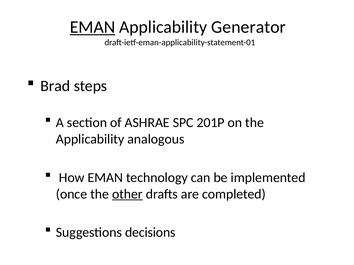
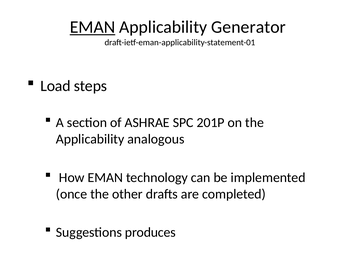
Brad: Brad -> Load (55, 86)
other underline: present -> none (127, 194)
decisions: decisions -> produces (150, 233)
